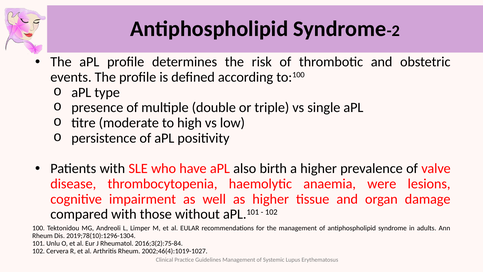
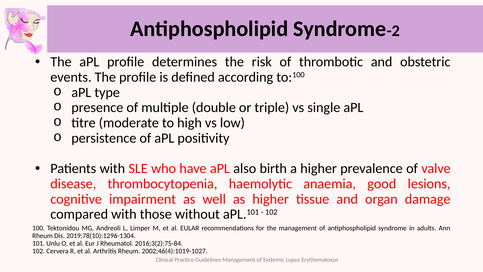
were: were -> good (382, 184)
